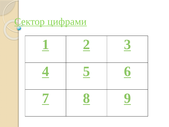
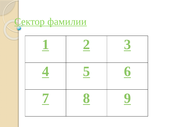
цифрами: цифрами -> фамилии (67, 22)
